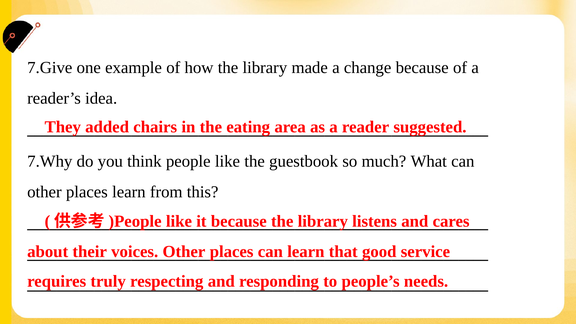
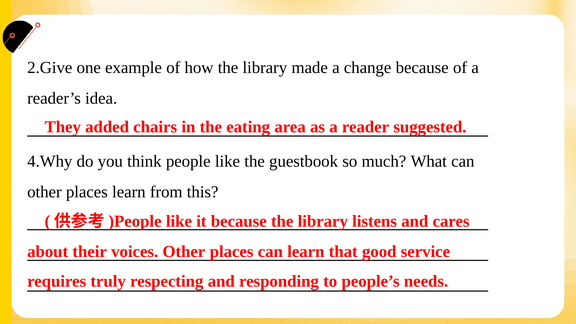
7.Give: 7.Give -> 2.Give (50, 68)
7.Why: 7.Why -> 4.Why (50, 161)
